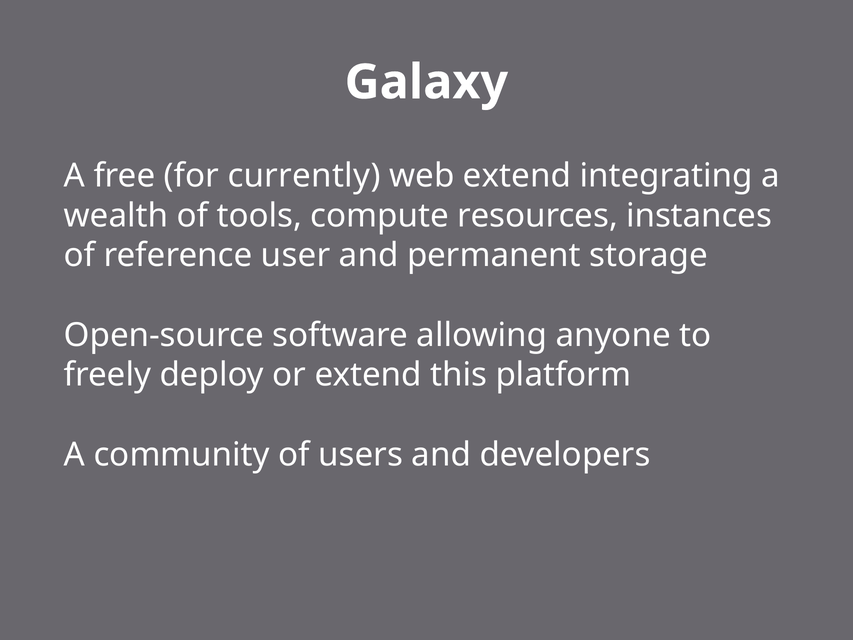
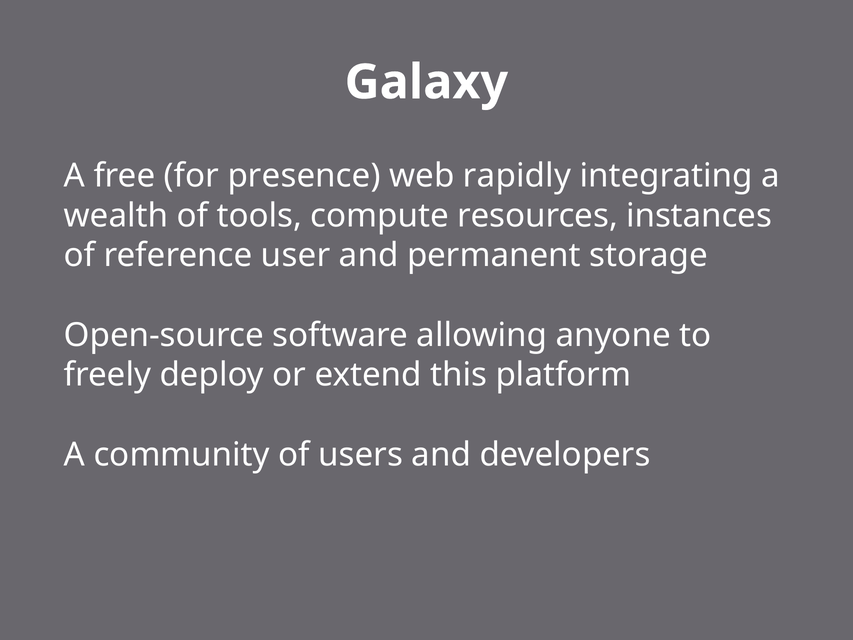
currently: currently -> presence (304, 176)
web extend: extend -> rapidly (517, 176)
